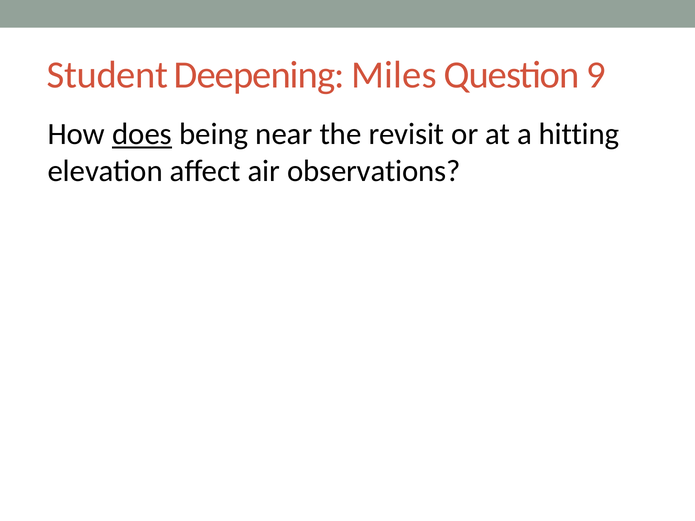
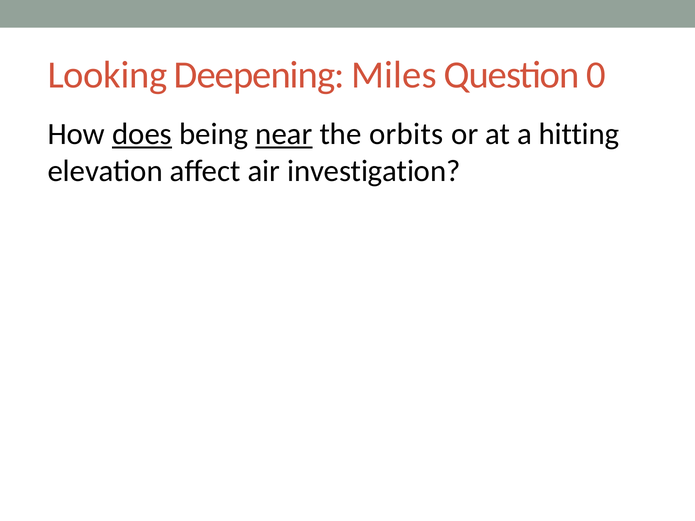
Student: Student -> Looking (107, 75)
9: 9 -> 0 (596, 75)
near underline: none -> present (284, 134)
revisit: revisit -> orbits (406, 134)
observations: observations -> investigation (374, 171)
